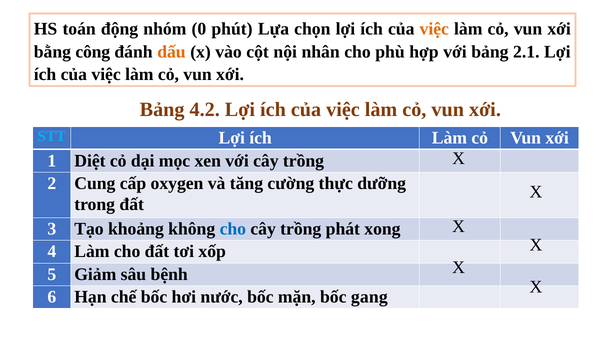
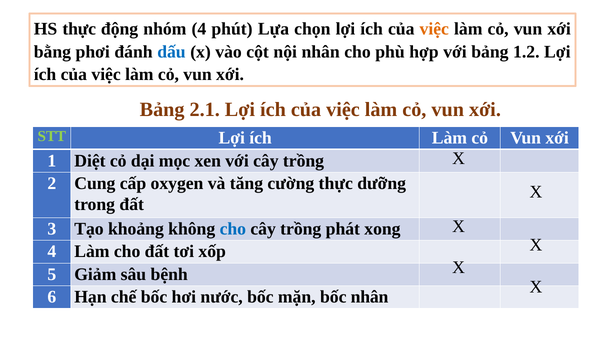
HS toán: toán -> thực (79, 29)
nhóm 0: 0 -> 4 (199, 29)
công: công -> phơi (93, 52)
dấu colour: orange -> blue (171, 52)
2.1: 2.1 -> 1.2 (526, 52)
4.2: 4.2 -> 2.1 (205, 109)
STT colour: light blue -> light green (52, 136)
bốc gang: gang -> nhân (370, 296)
